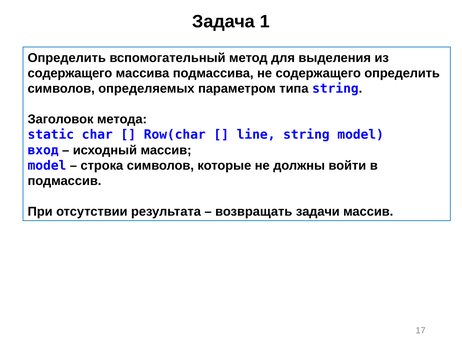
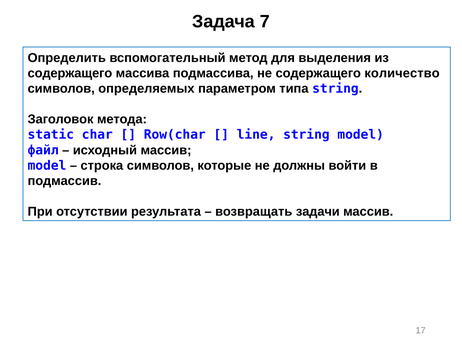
1: 1 -> 7 (265, 22)
содержащего определить: определить -> количество (402, 73)
вход: вход -> файл (43, 150)
